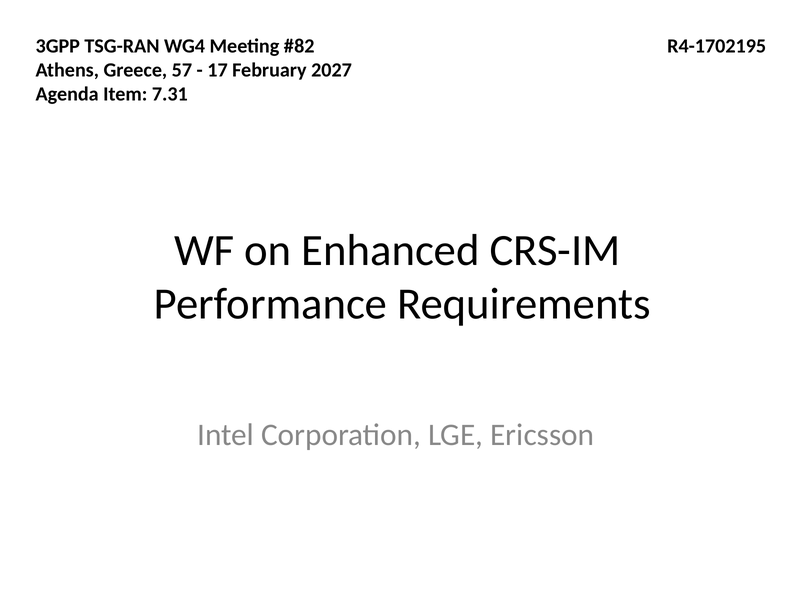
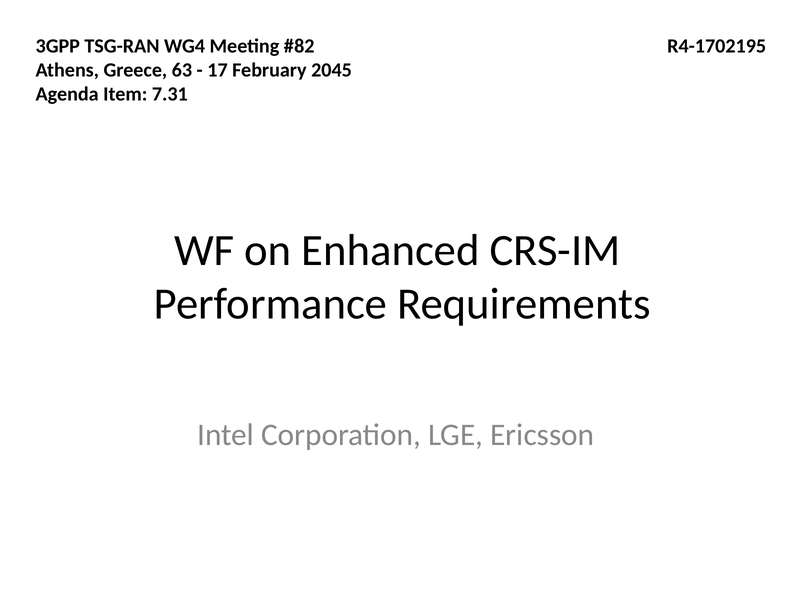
57: 57 -> 63 (182, 70)
2027: 2027 -> 2045 (332, 70)
